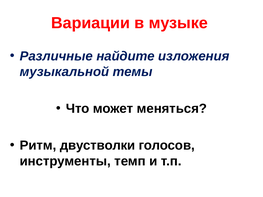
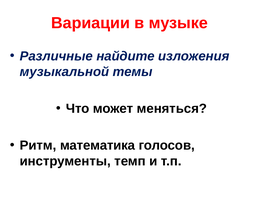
двустволки: двустволки -> математика (98, 146)
